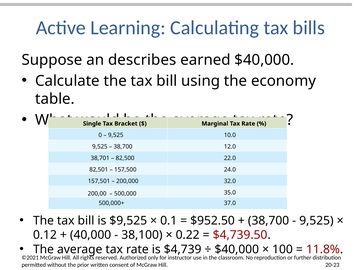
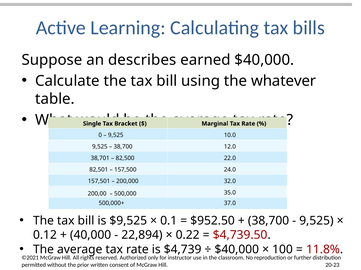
economy: economy -> whatever (284, 81)
38,100: 38,100 -> 22,894 (142, 236)
